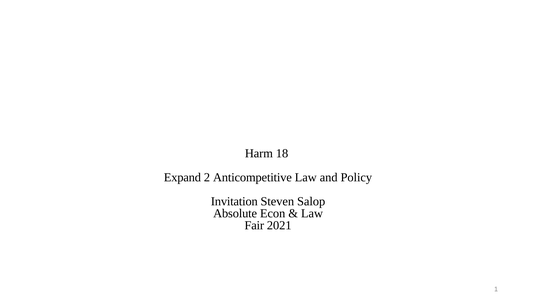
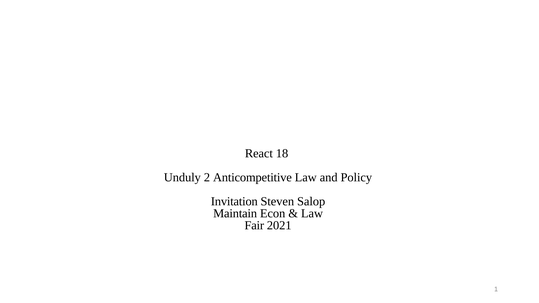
Harm: Harm -> React (259, 153)
Expand: Expand -> Unduly (182, 177)
Absolute: Absolute -> Maintain (235, 213)
